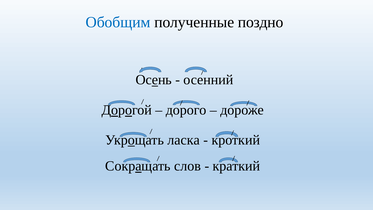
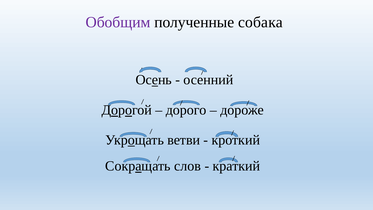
Обобщим colour: blue -> purple (118, 22)
поздно: поздно -> собака (261, 22)
ласка: ласка -> ветви (184, 140)
